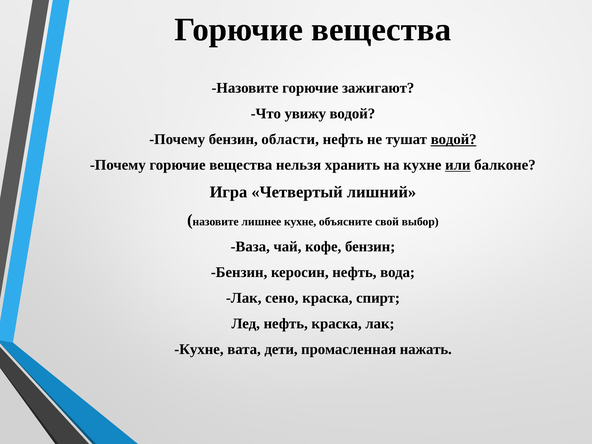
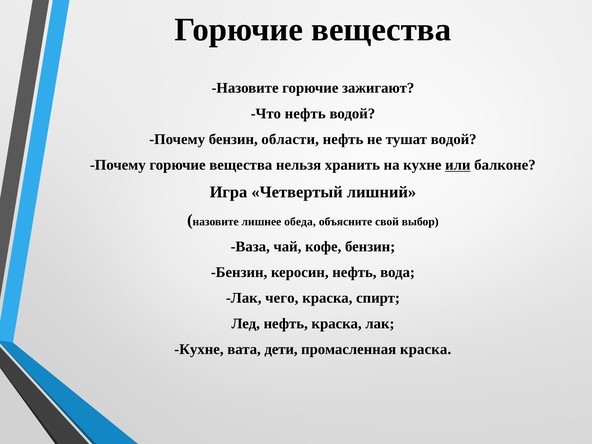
Что увижу: увижу -> нефть (305, 114)
водой underline: present -> none (454, 139)
лишнее кухне: кухне -> обеда (300, 222)
сено: сено -> чего (282, 298)
промасленная нажать: нажать -> краска (426, 349)
